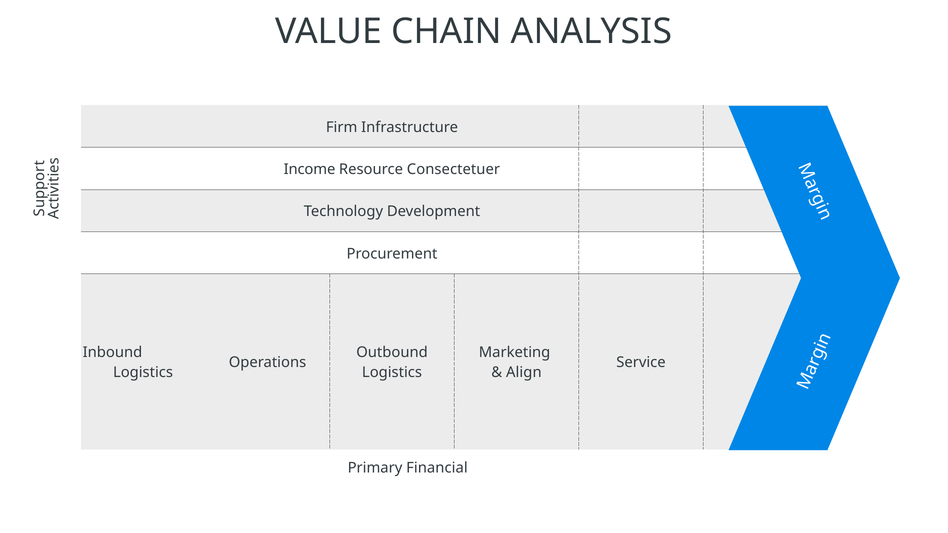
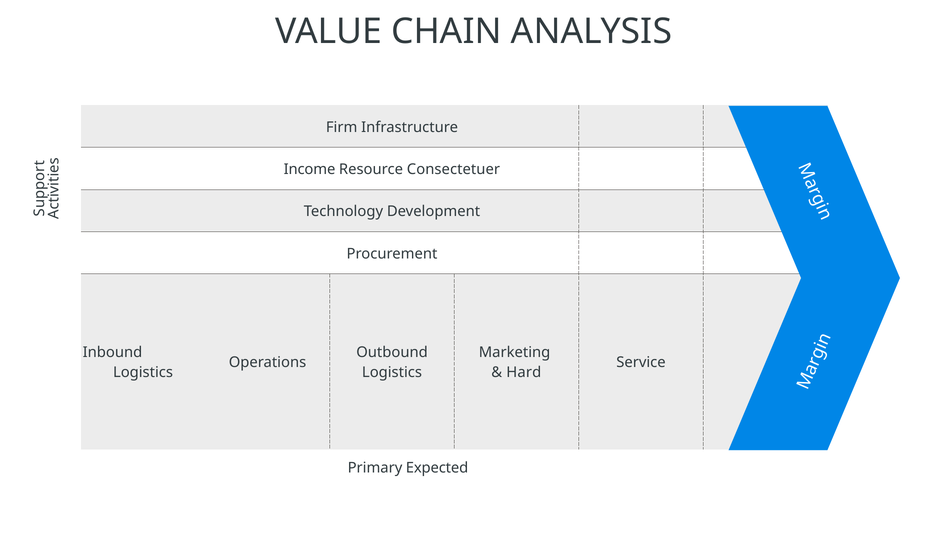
Align: Align -> Hard (524, 373)
Financial: Financial -> Expected (437, 468)
